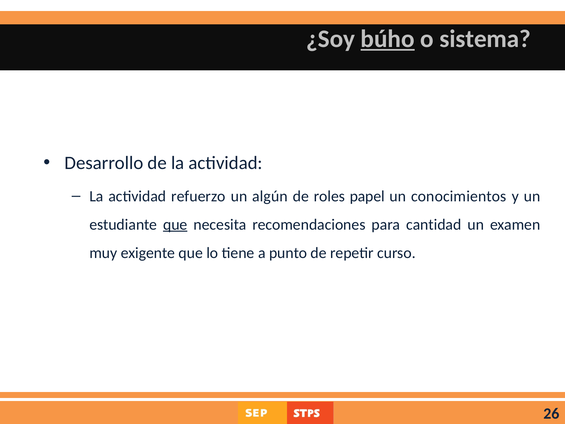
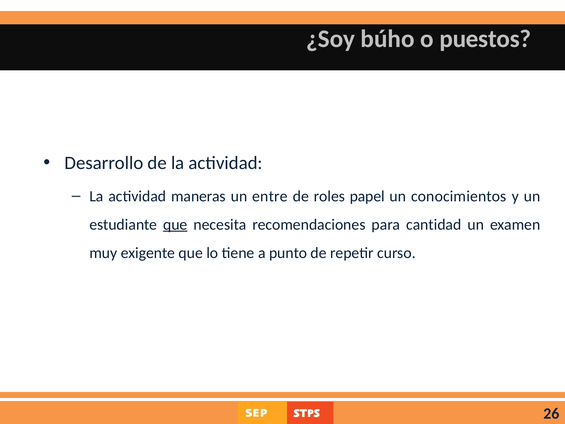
búho underline: present -> none (388, 39)
sistema: sistema -> puestos (485, 39)
refuerzo: refuerzo -> maneras (199, 196)
algún: algún -> entre (270, 196)
